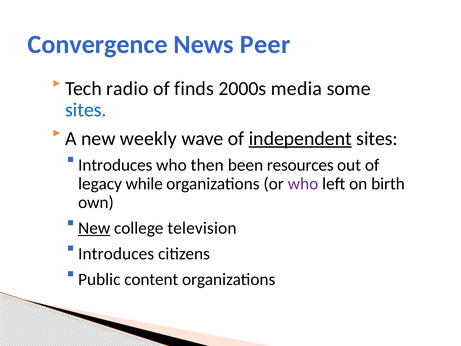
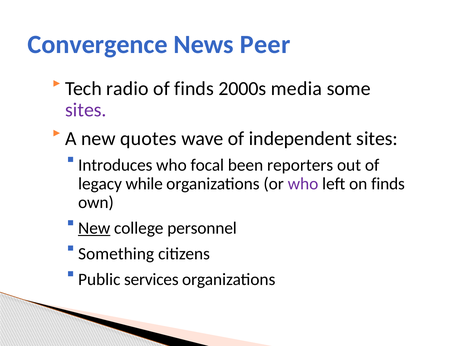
sites colour: blue -> purple (86, 110)
weekly: weekly -> quotes (148, 138)
independent underline: present -> none (300, 138)
then: then -> focal (207, 165)
resources: resources -> reporters (300, 165)
on birth: birth -> finds (388, 184)
television: television -> personnel (202, 228)
Introduces: Introduces -> Something (116, 254)
content: content -> services (151, 279)
